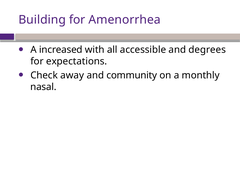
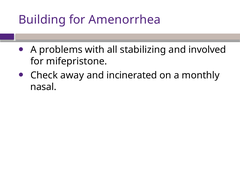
increased: increased -> problems (61, 50)
accessible: accessible -> stabilizing (143, 50)
degrees: degrees -> involved (207, 50)
expectations: expectations -> mifepristone (77, 61)
community: community -> incinerated (132, 75)
